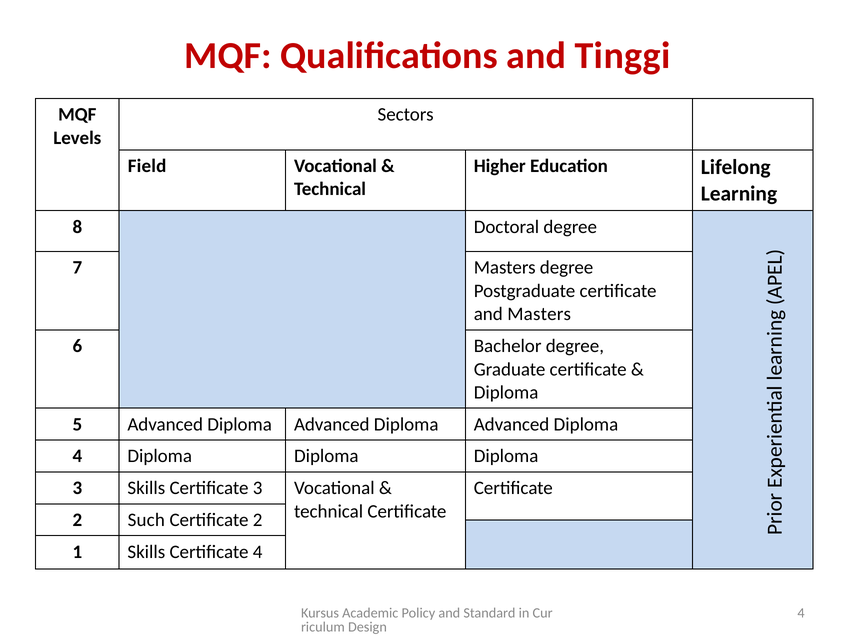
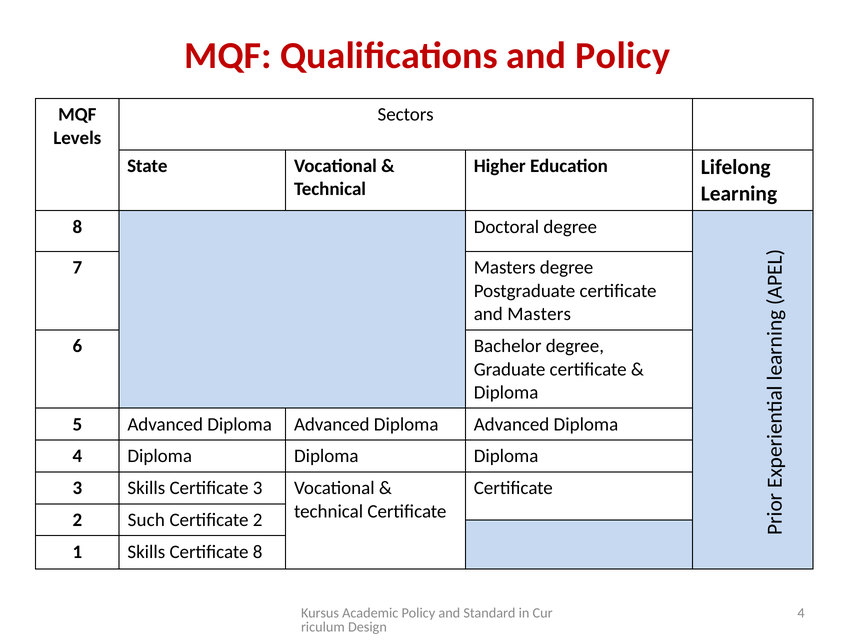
and Tinggi: Tinggi -> Policy (623, 56)
Field: Field -> State (147, 166)
Certificate 4: 4 -> 8 (258, 552)
